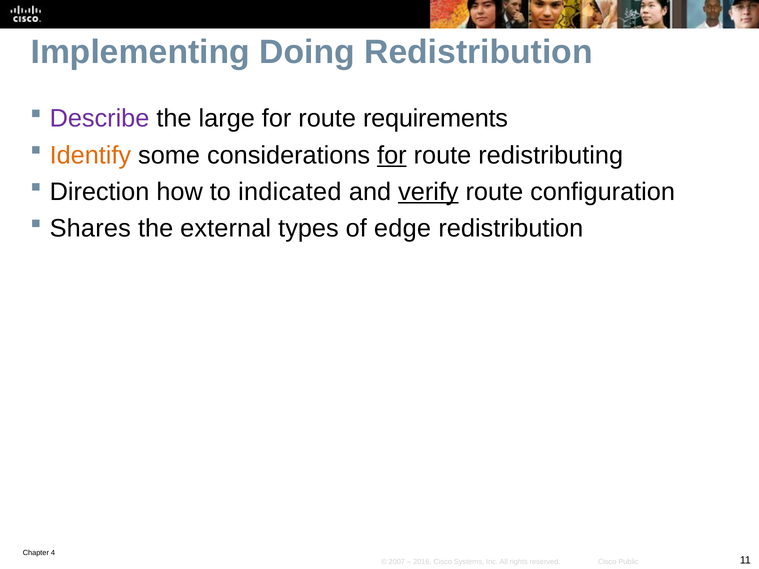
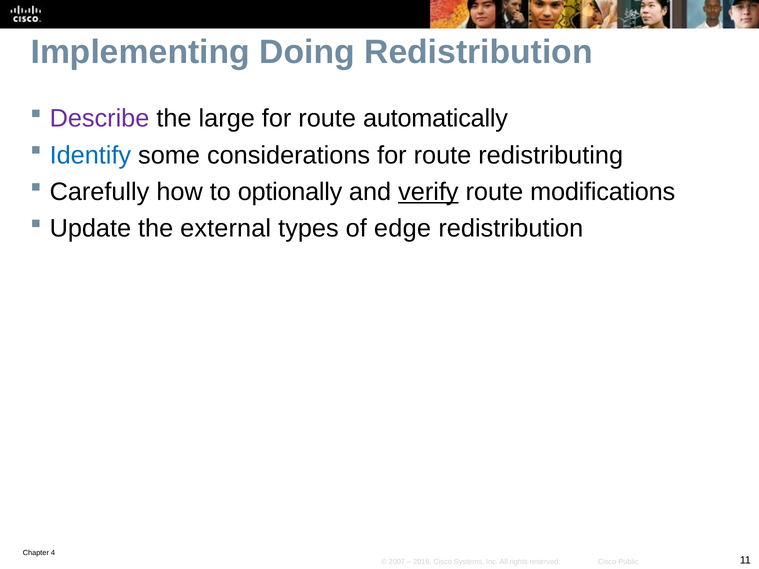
requirements: requirements -> automatically (436, 119)
Identify colour: orange -> blue (90, 155)
for underline: present -> none (392, 155)
Direction: Direction -> Carefully (99, 192)
indicated: indicated -> optionally (290, 192)
configuration: configuration -> modifications (603, 192)
Shares: Shares -> Update (90, 229)
